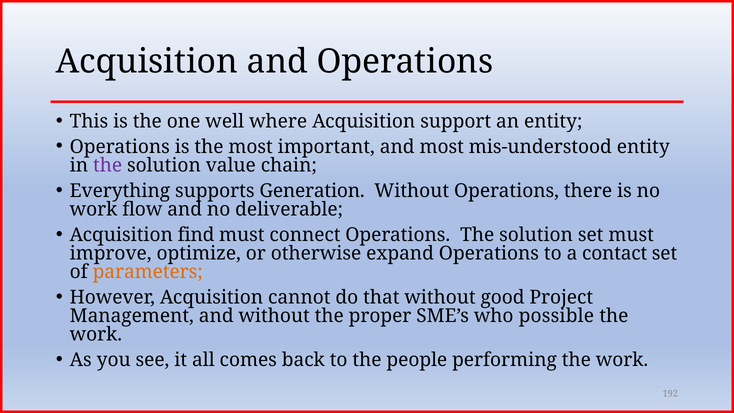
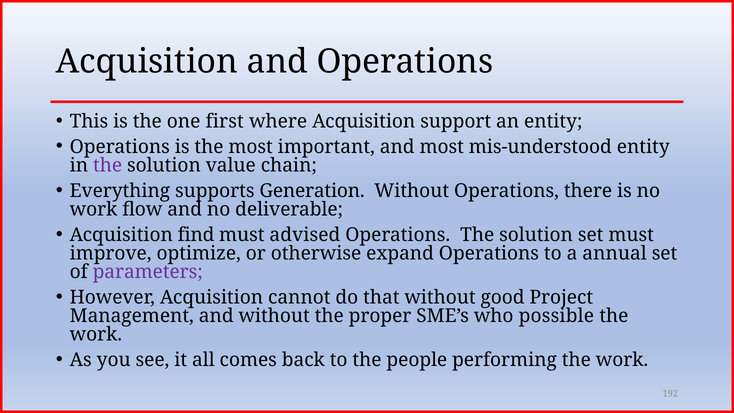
well: well -> first (225, 121)
connect: connect -> advised (305, 235)
contact: contact -> annual (615, 253)
parameters colour: orange -> purple (148, 272)
